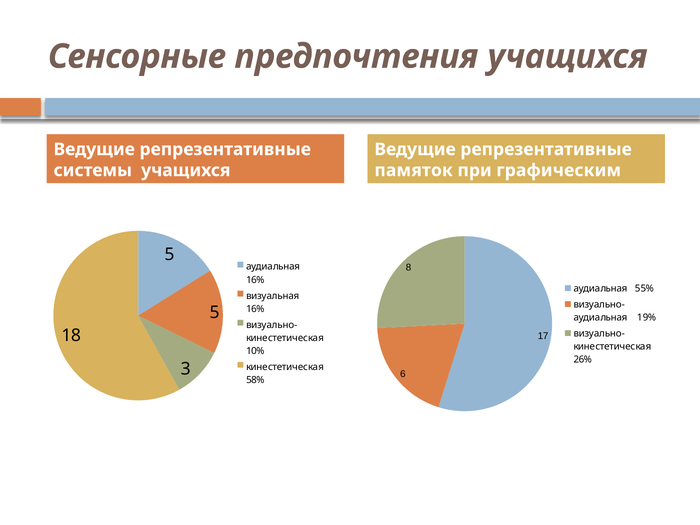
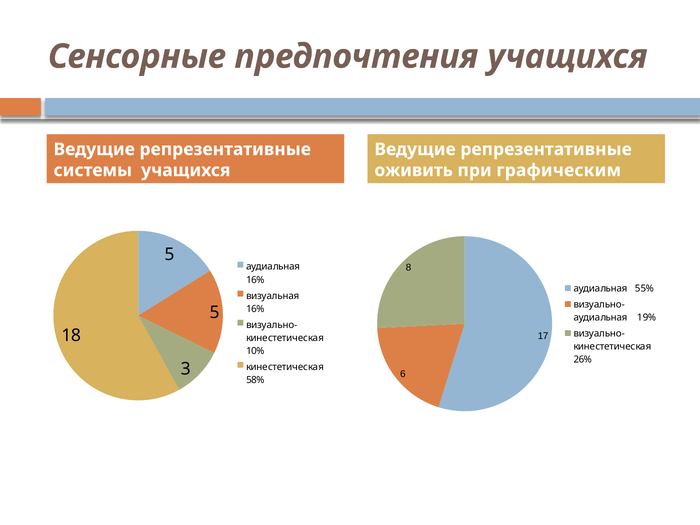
памяток: памяток -> оживить (414, 170)
